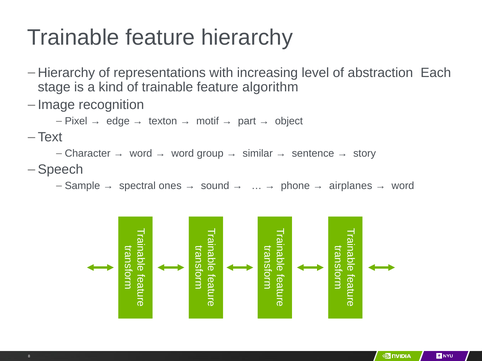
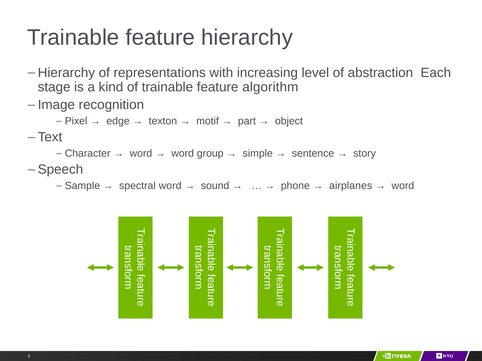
similar: similar -> simple (258, 154)
spectral ones: ones -> word (170, 186)
